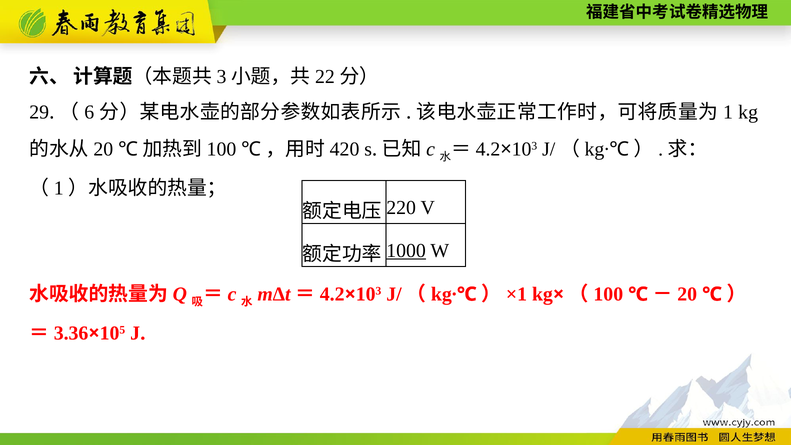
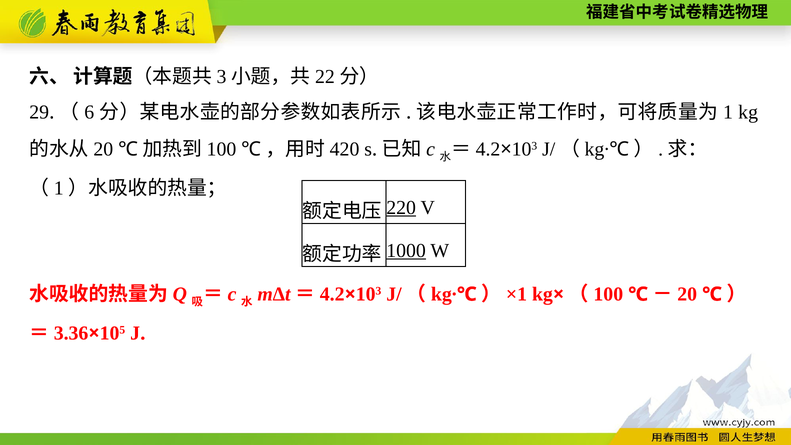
220 underline: none -> present (401, 208)
